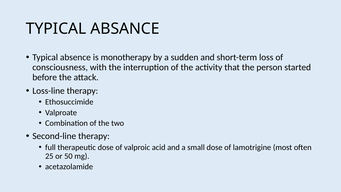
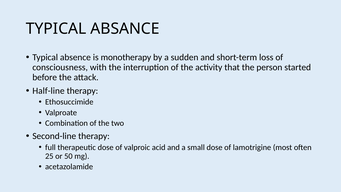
Loss-line: Loss-line -> Half-line (48, 91)
